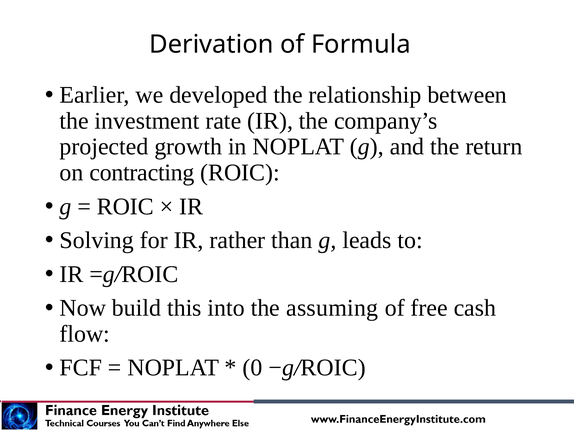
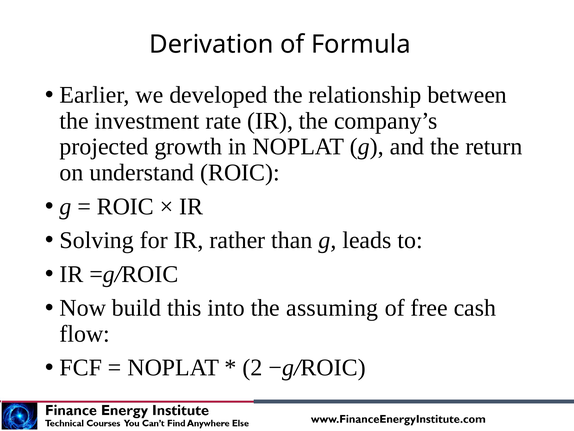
contracting: contracting -> understand (142, 172)
0: 0 -> 2 (252, 367)
